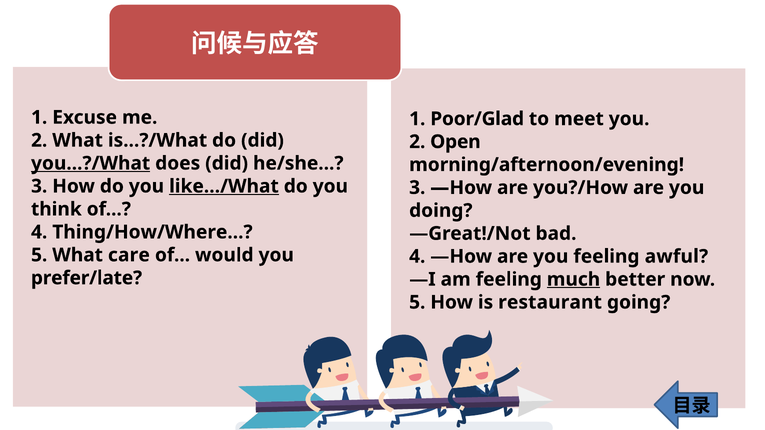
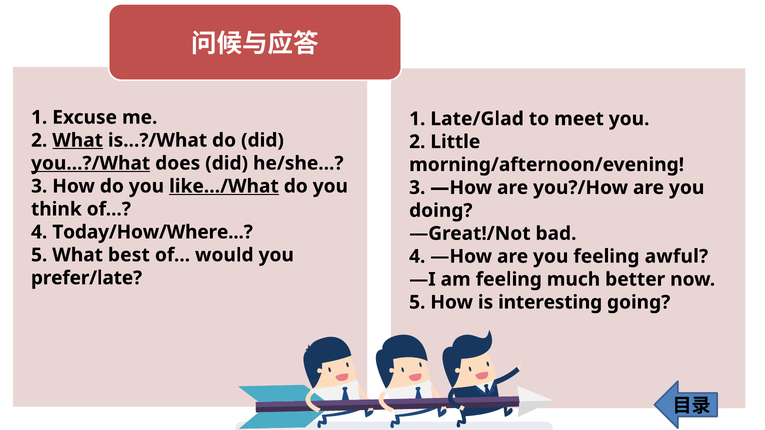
Poor/Glad: Poor/Glad -> Late/Glad (477, 119)
What underline: none -> present (78, 140)
Open: Open -> Little (455, 142)
Thing/How/Where: Thing/How/Where -> Today/How/Where (153, 232)
care: care -> best (129, 255)
much underline: present -> none (573, 280)
restaurant: restaurant -> interesting (550, 303)
